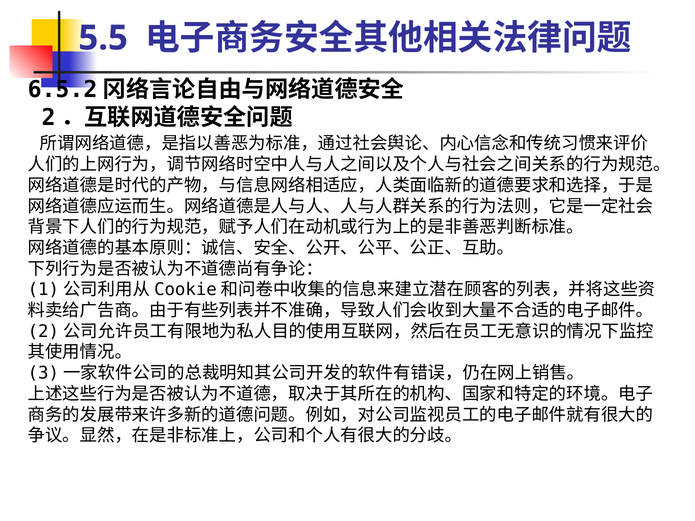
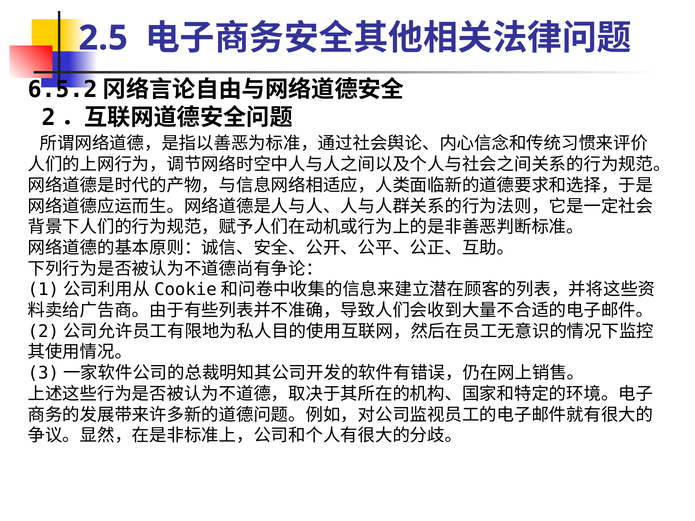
5.5: 5.5 -> 2.5 (103, 38)
